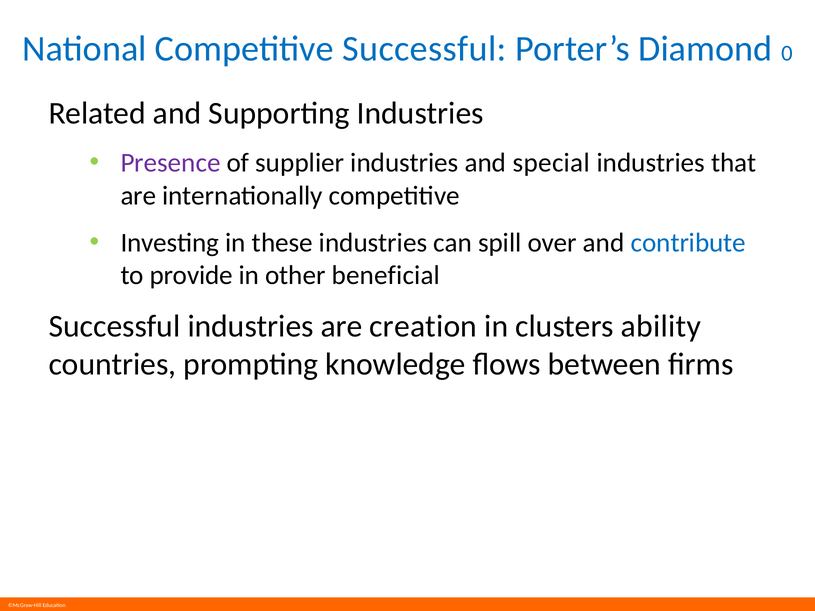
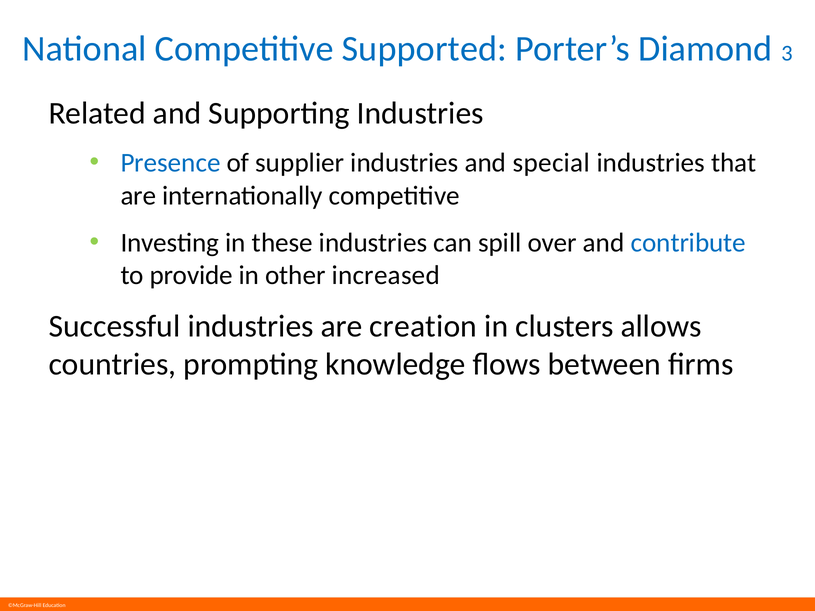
Competitive Successful: Successful -> Supported (424, 49)
0: 0 -> 3 (787, 53)
Presence colour: purple -> blue (171, 163)
beneficial: beneficial -> increased (386, 275)
ability: ability -> allows (661, 326)
